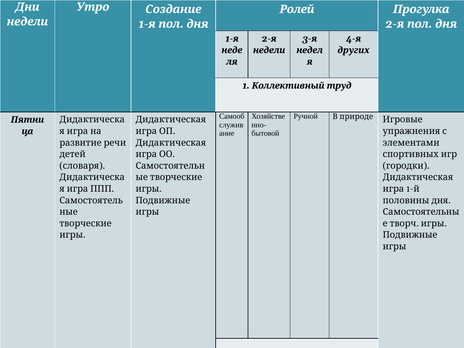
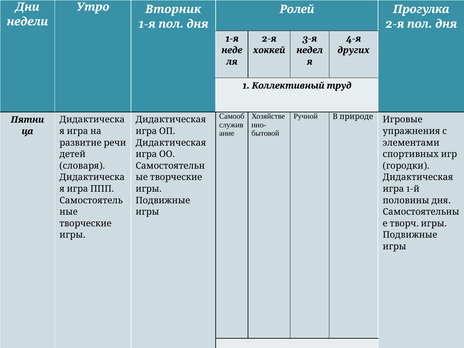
Создание: Создание -> Вторник (173, 9)
недели: недели -> хоккей (269, 50)
